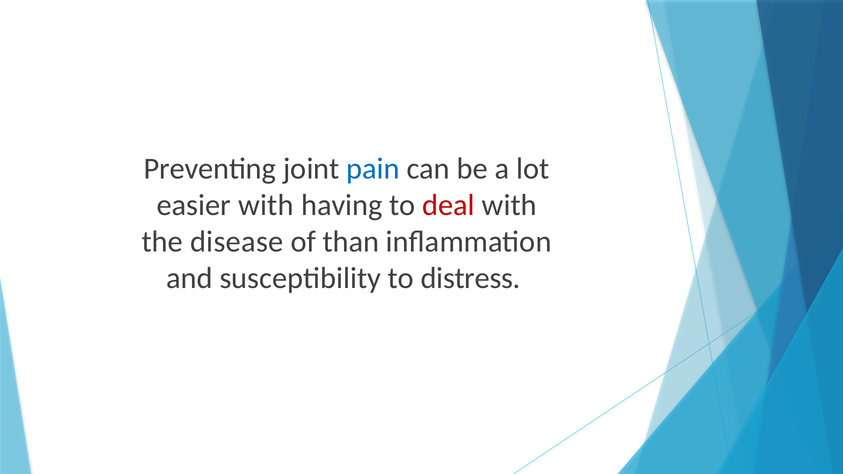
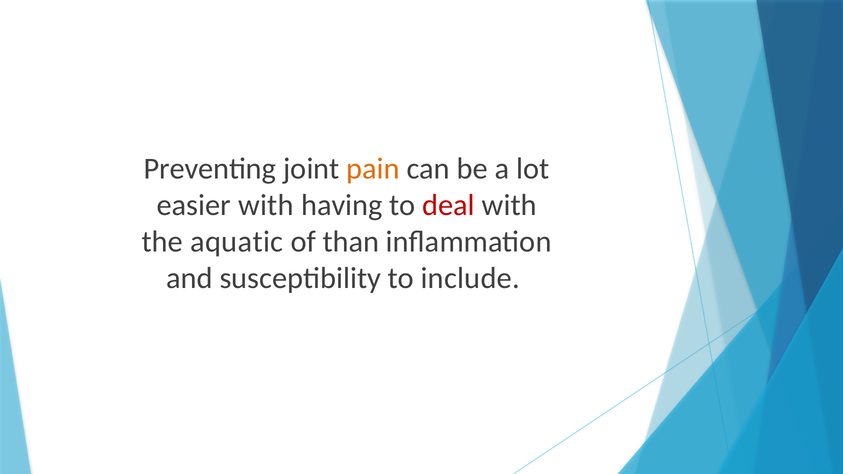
pain colour: blue -> orange (373, 169)
disease: disease -> aquatic (237, 242)
distress: distress -> include (470, 278)
